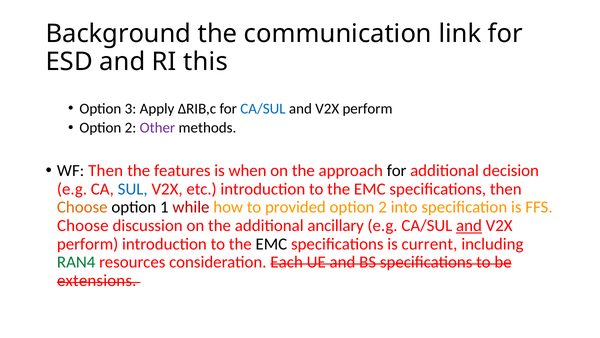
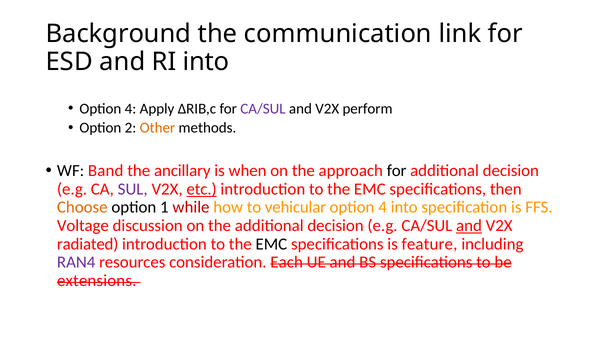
RI this: this -> into (206, 62)
3: 3 -> 4 (131, 109)
CA/SUL colour: blue -> purple (263, 109)
Other colour: purple -> orange (157, 128)
WF Then: Then -> Band (106, 171)
features: features -> ancillary (182, 171)
SUL colour: blue -> purple (133, 189)
etc underline: none -> present (202, 189)
provided: provided -> vehicular (295, 207)
2: 2 -> 4 (383, 207)
Choose: Choose -> Voltage (83, 225)
the additional ancillary: ancillary -> decision (336, 225)
perform: perform -> radiated (88, 244)
current: current -> feature (429, 244)
RAN4 colour: green -> purple (76, 262)
